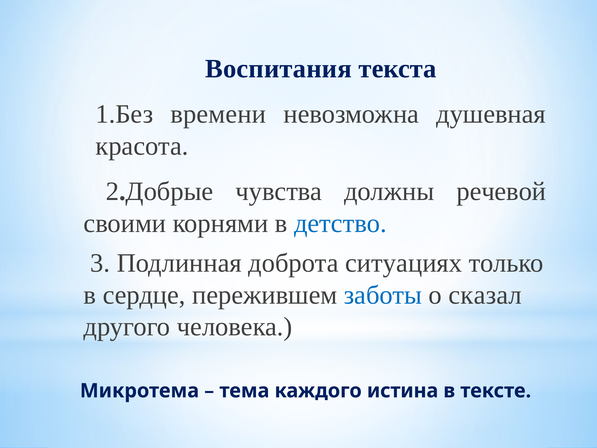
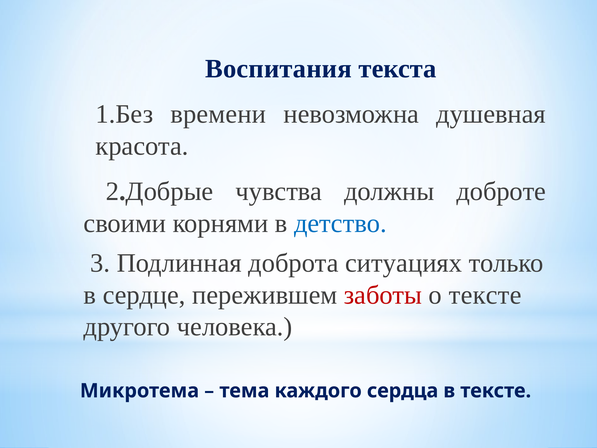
речевой: речевой -> доброте (501, 191)
заботы colour: blue -> red (383, 295)
о сказал: сказал -> тексте (485, 295)
истина: истина -> сердца (403, 391)
